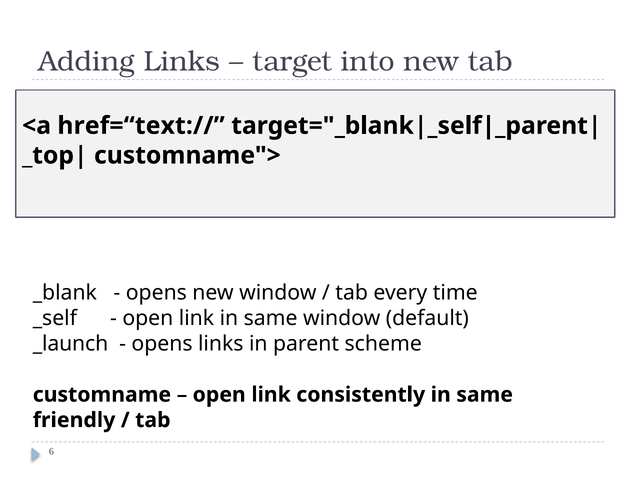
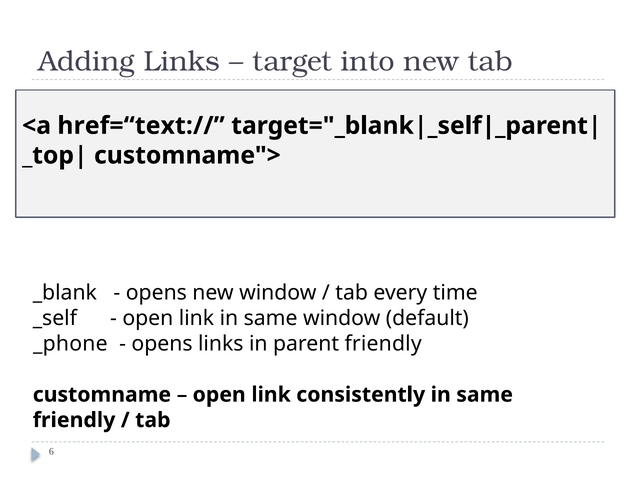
_launch: _launch -> _phone (70, 344)
parent scheme: scheme -> friendly (383, 344)
